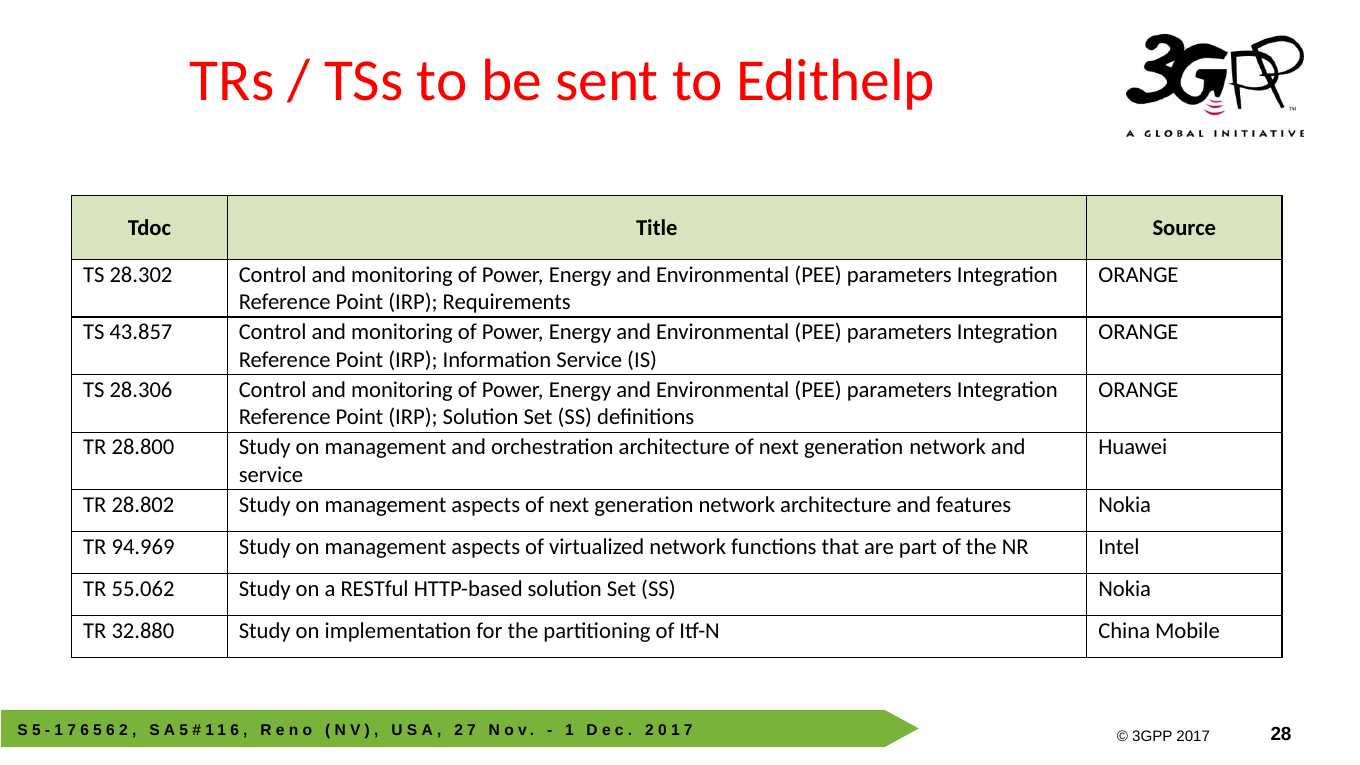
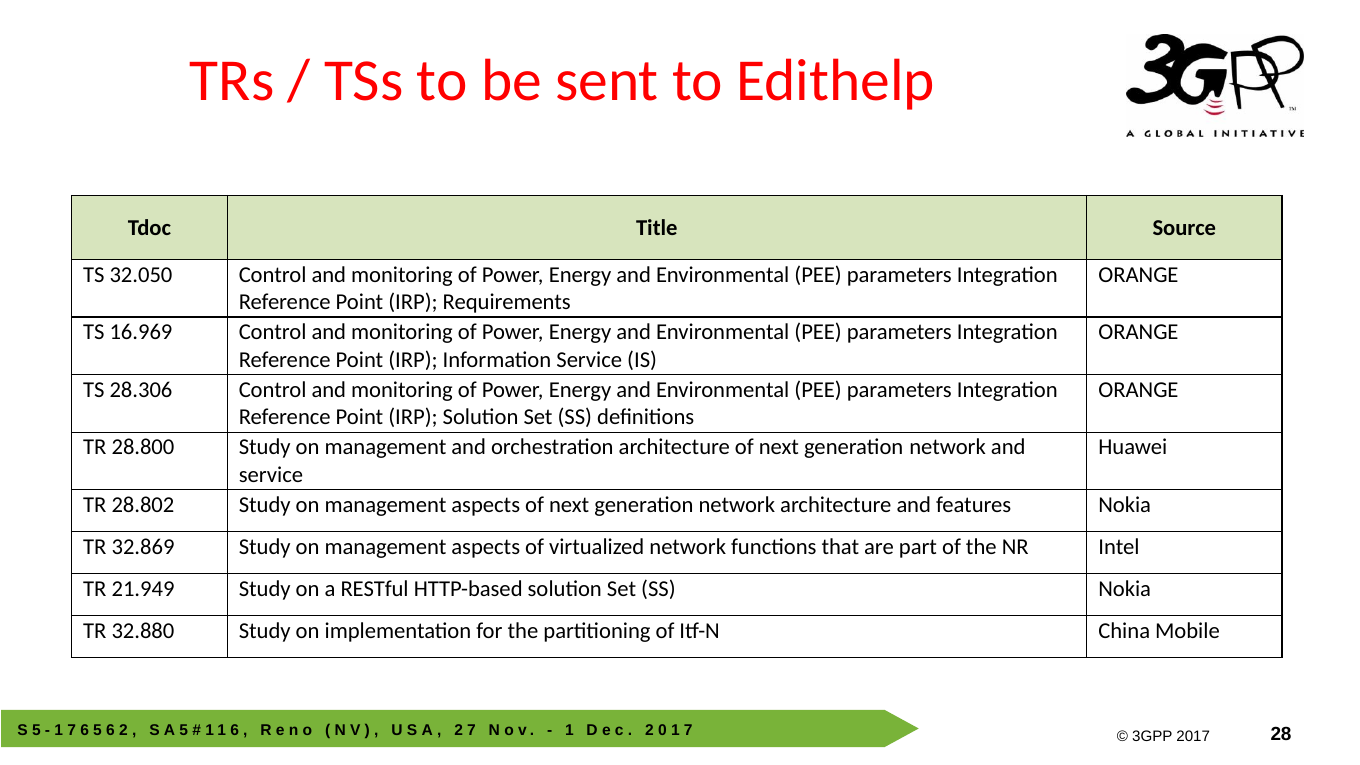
28.302: 28.302 -> 32.050 (141, 275)
43.857: 43.857 -> 16.969 (141, 332)
94.969: 94.969 -> 32.869 (143, 547)
55.062: 55.062 -> 21.949 (143, 589)
